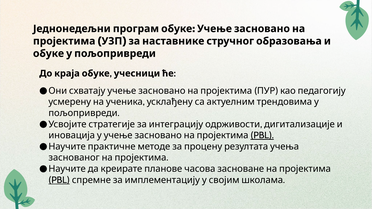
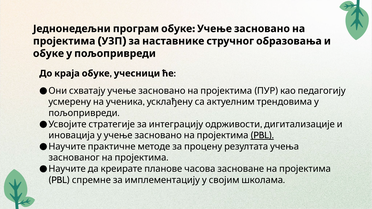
PBL underline: present -> none (59, 180)
